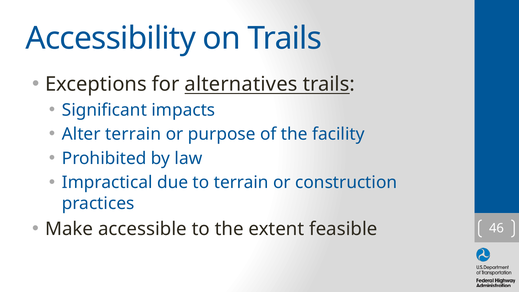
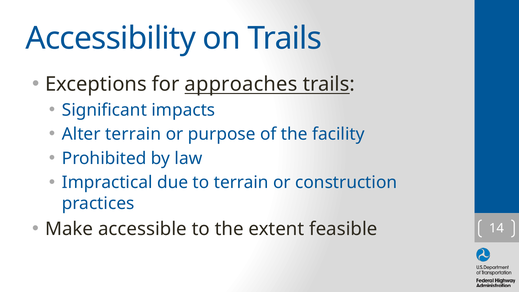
alternatives: alternatives -> approaches (241, 84)
46: 46 -> 14 (496, 228)
